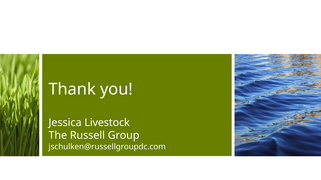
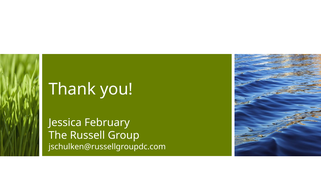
Livestock: Livestock -> February (107, 123)
